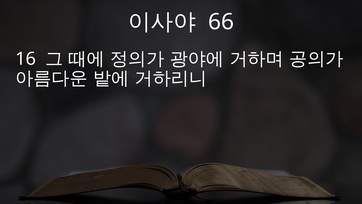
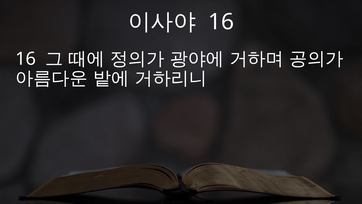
66: 66 -> 16 (221, 22)
